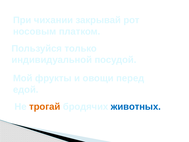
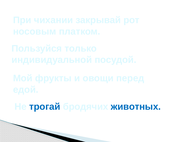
трогай colour: orange -> blue (45, 106)
